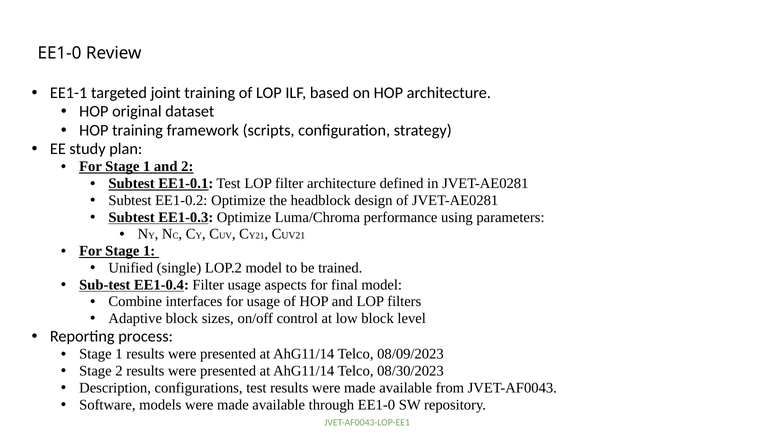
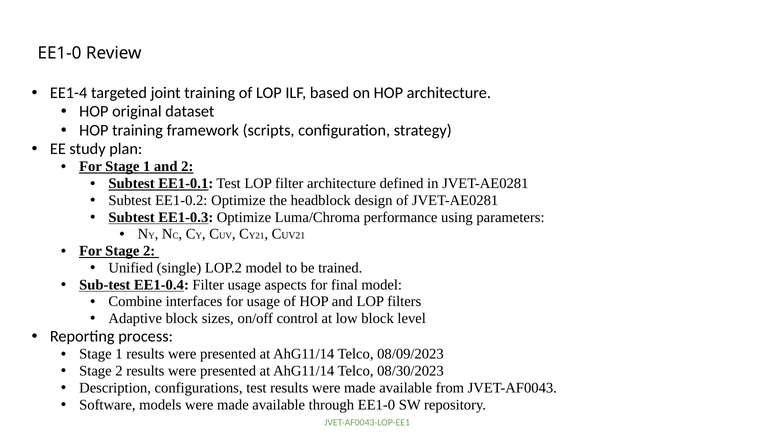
EE1-1: EE1-1 -> EE1-4 (69, 93)
1: 1 -> 2 (149, 251)
